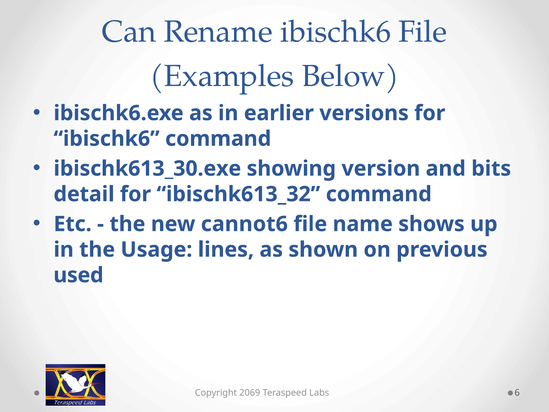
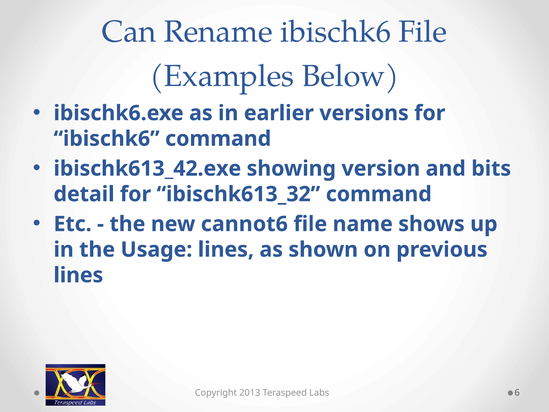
ibischk613_30.exe: ibischk613_30.exe -> ibischk613_42.exe (147, 169)
used: used -> lines (78, 275)
2069: 2069 -> 2013 (250, 393)
